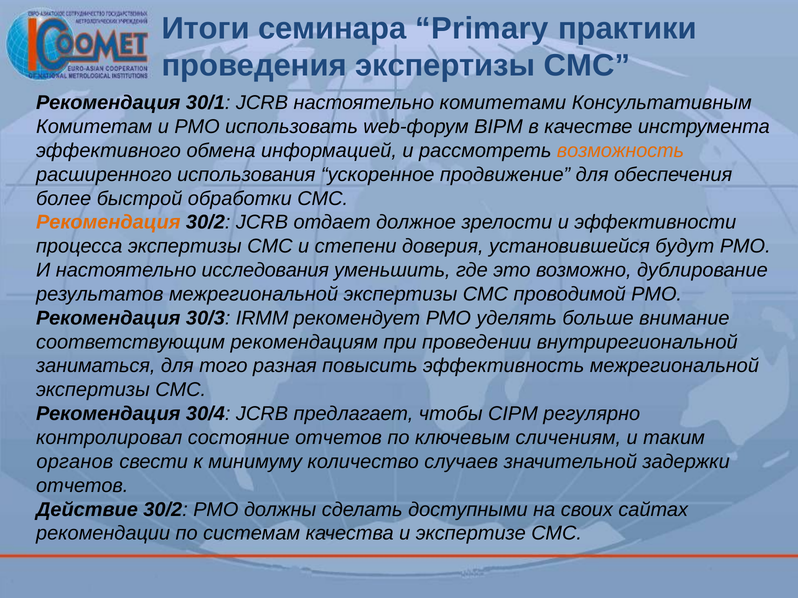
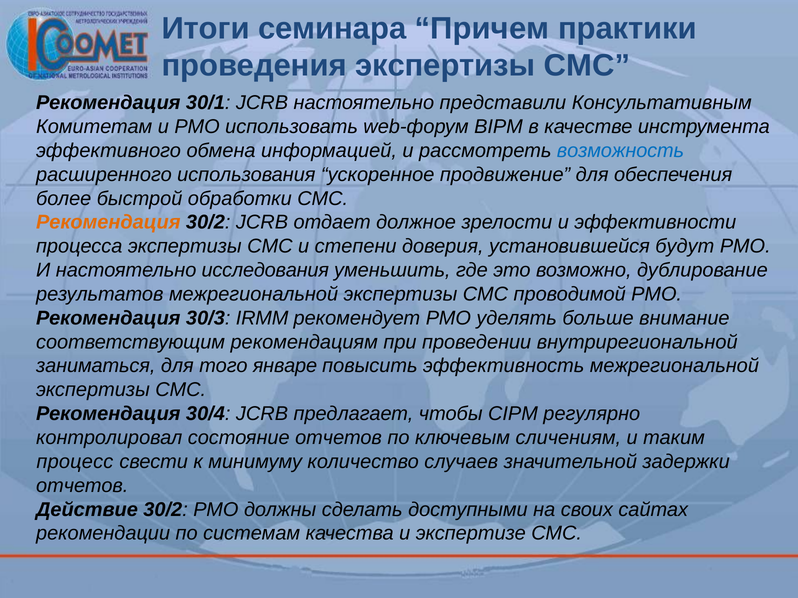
Primary: Primary -> Причем (482, 29)
комитетами: комитетами -> представили (503, 103)
возможность colour: orange -> blue (620, 151)
разная: разная -> январе (285, 366)
органов: органов -> процесс (75, 462)
